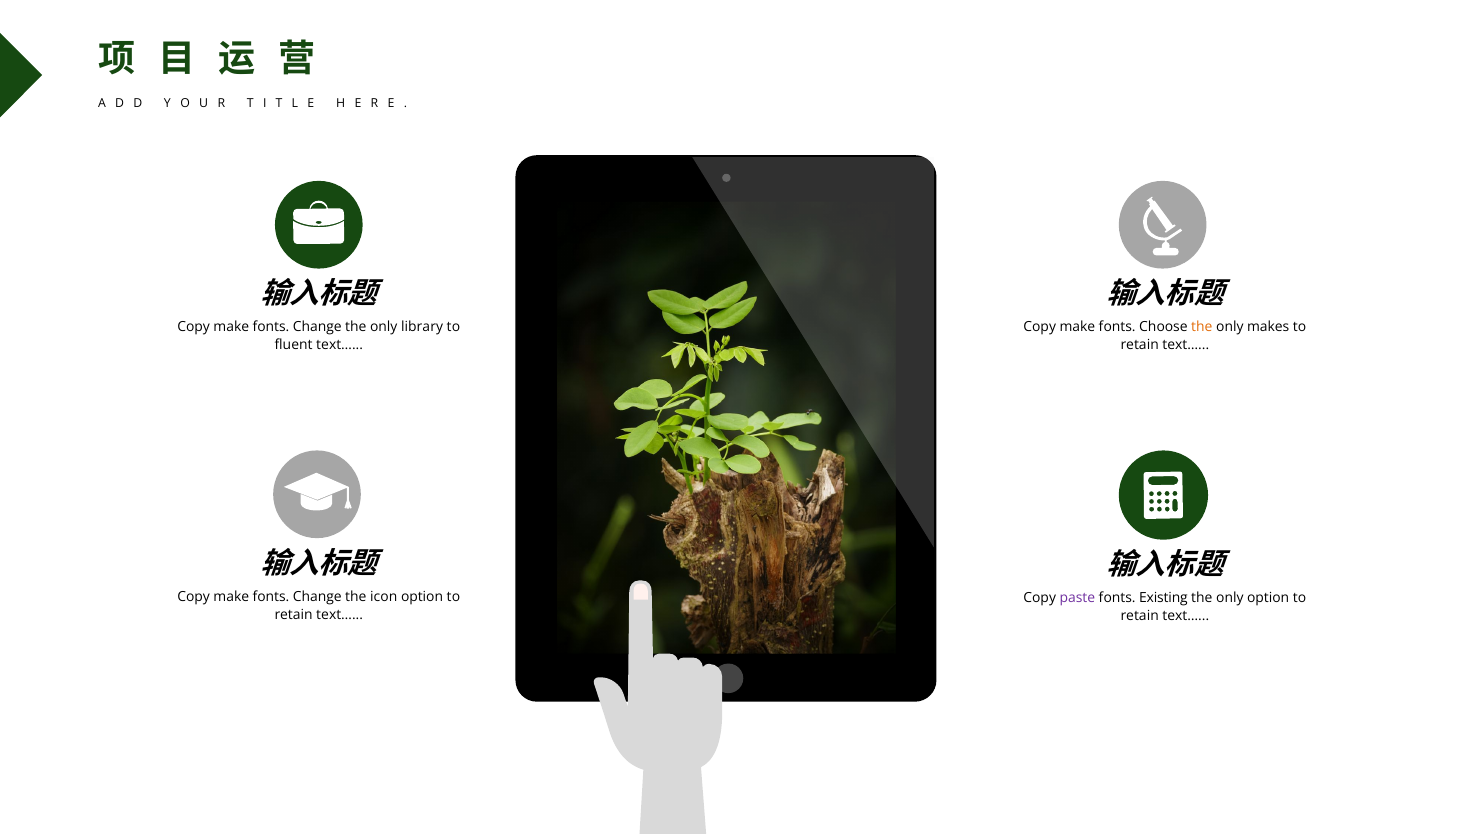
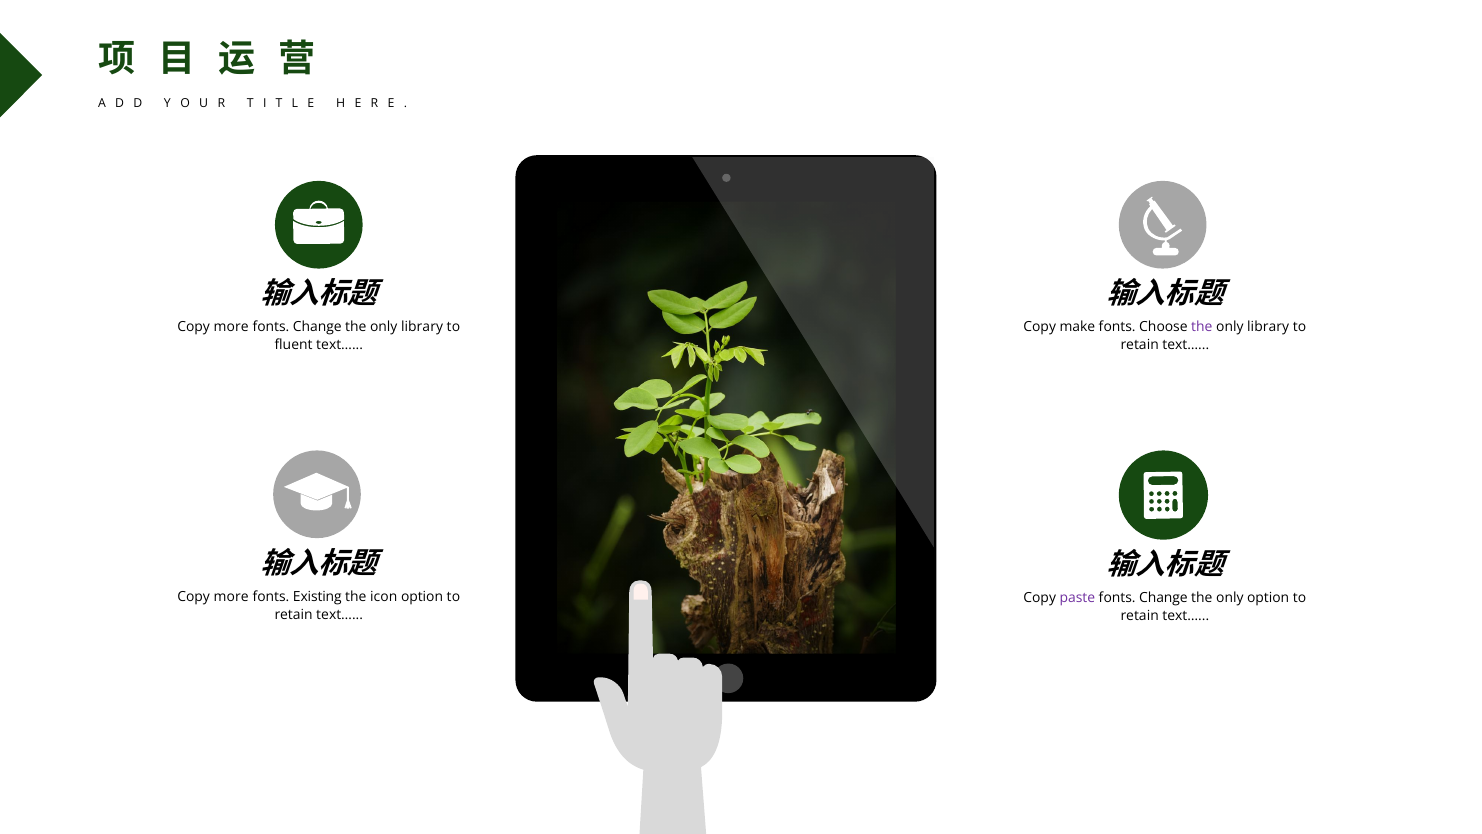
make: make -> more (231, 327)
the colour: orange -> purple (1202, 327)
makes: makes -> library (1268, 327)
make: make -> more (231, 596)
Change: Change -> Existing (317, 596)
Existing: Existing -> Change (1163, 598)
